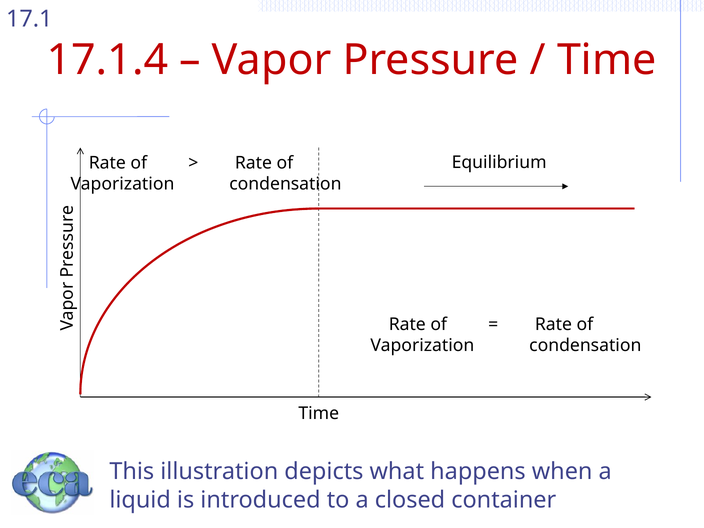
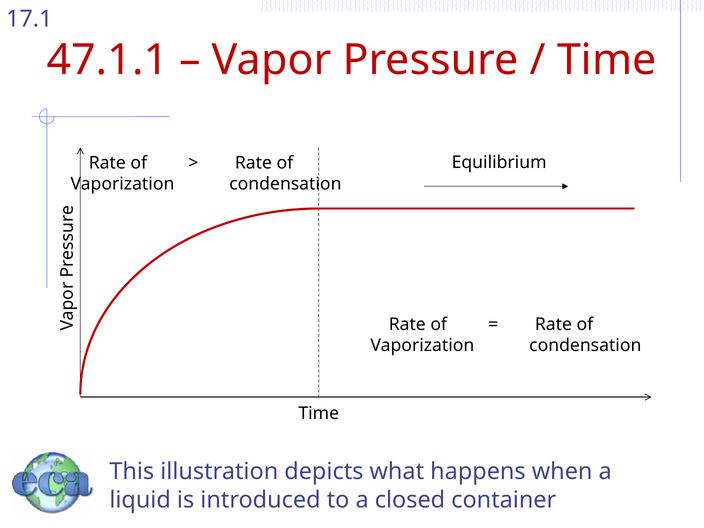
17.1.4: 17.1.4 -> 47.1.1 (107, 60)
